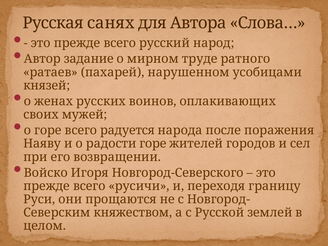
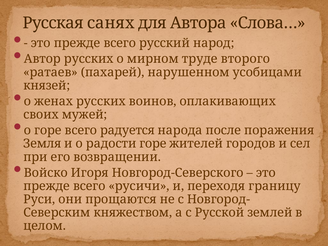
Автор задание: задание -> русских (89, 59)
ратного: ратного -> второго (245, 59)
Наяву: Наяву -> Земля (42, 144)
